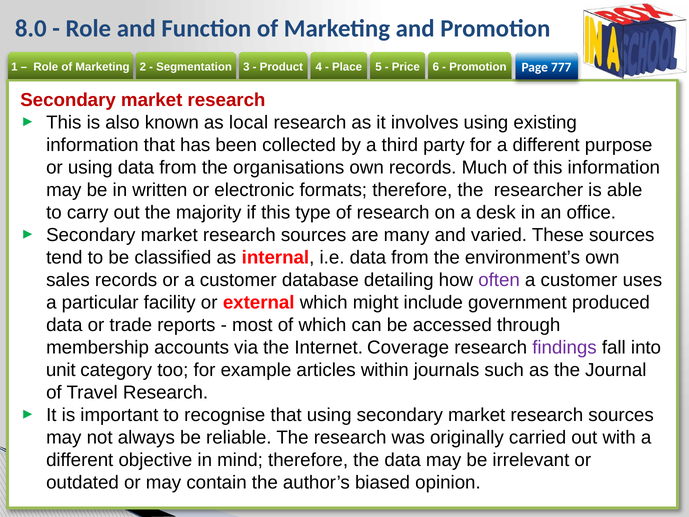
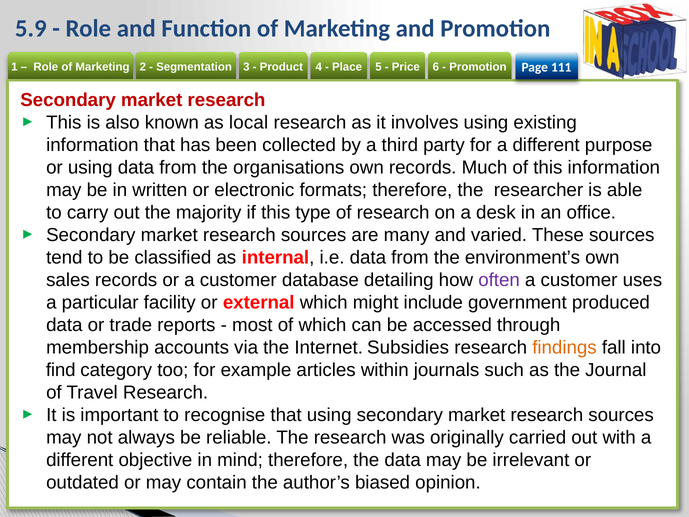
8.0: 8.0 -> 5.9 (31, 29)
777: 777 -> 111 (561, 67)
Coverage: Coverage -> Subsidies (408, 347)
findings colour: purple -> orange (564, 347)
unit: unit -> find (61, 370)
